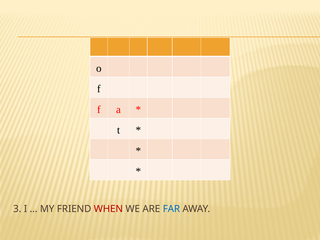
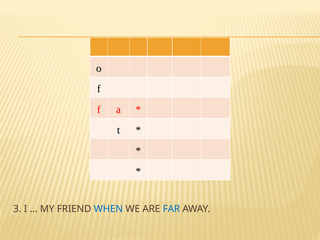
WHEN colour: red -> blue (108, 209)
